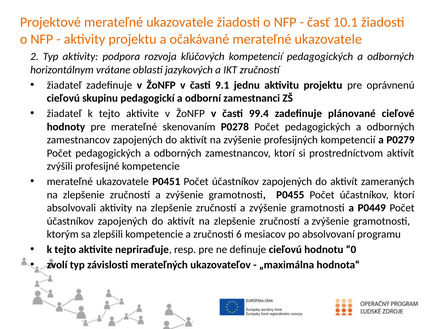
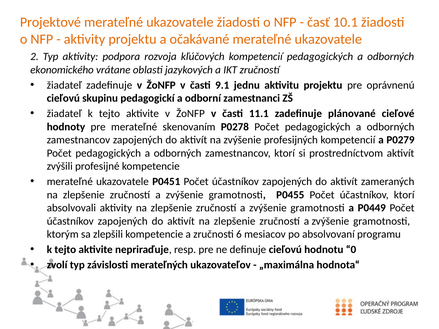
horizontálnym: horizontálnym -> ekonomického (62, 70)
99.4: 99.4 -> 11.1 (259, 114)
